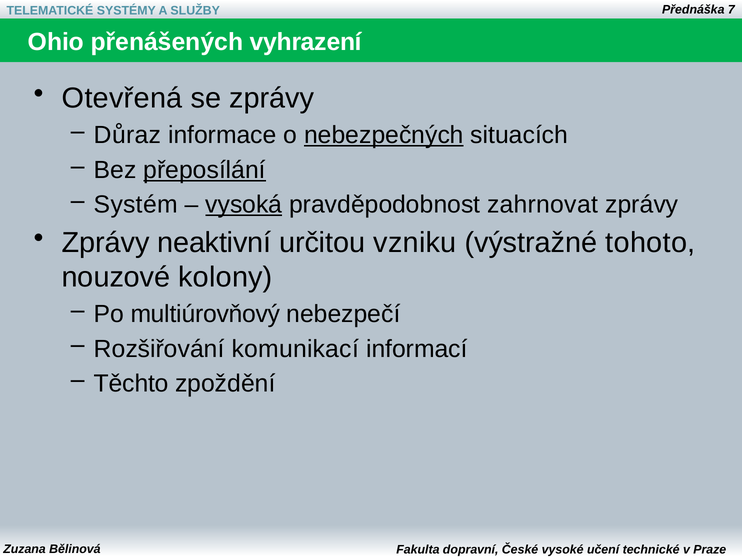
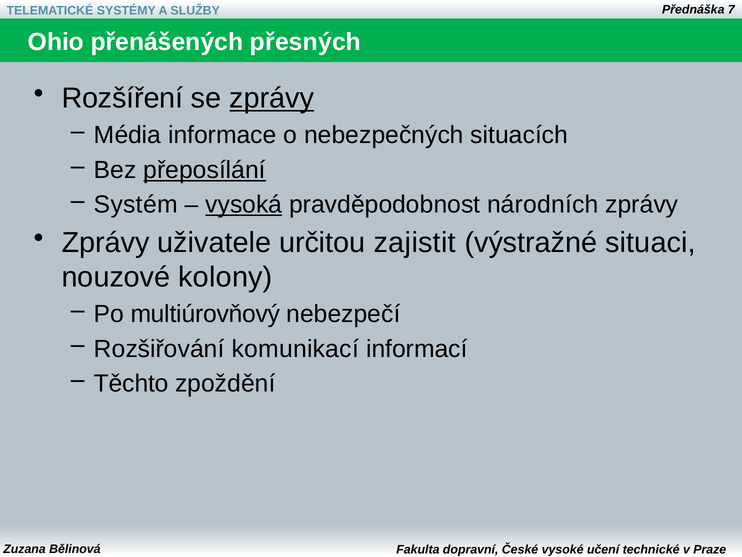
vyhrazení: vyhrazení -> přesných (306, 42)
Otevřená: Otevřená -> Rozšíření (122, 98)
zprávy underline: none -> present (272, 98)
Důraz: Důraz -> Média (128, 135)
nebezpečných underline: present -> none (384, 135)
zahrnovat: zahrnovat -> národních (543, 204)
neaktivní: neaktivní -> uživatele (214, 243)
vzniku: vzniku -> zajistit (415, 243)
tohoto: tohoto -> situaci (651, 243)
